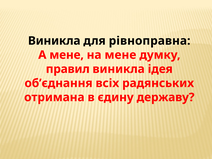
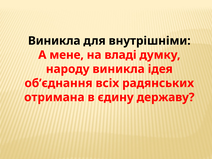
рівноправна: рівноправна -> внутрішніми (150, 41)
на мене: мене -> владі (121, 55)
правил: правил -> народу (68, 69)
